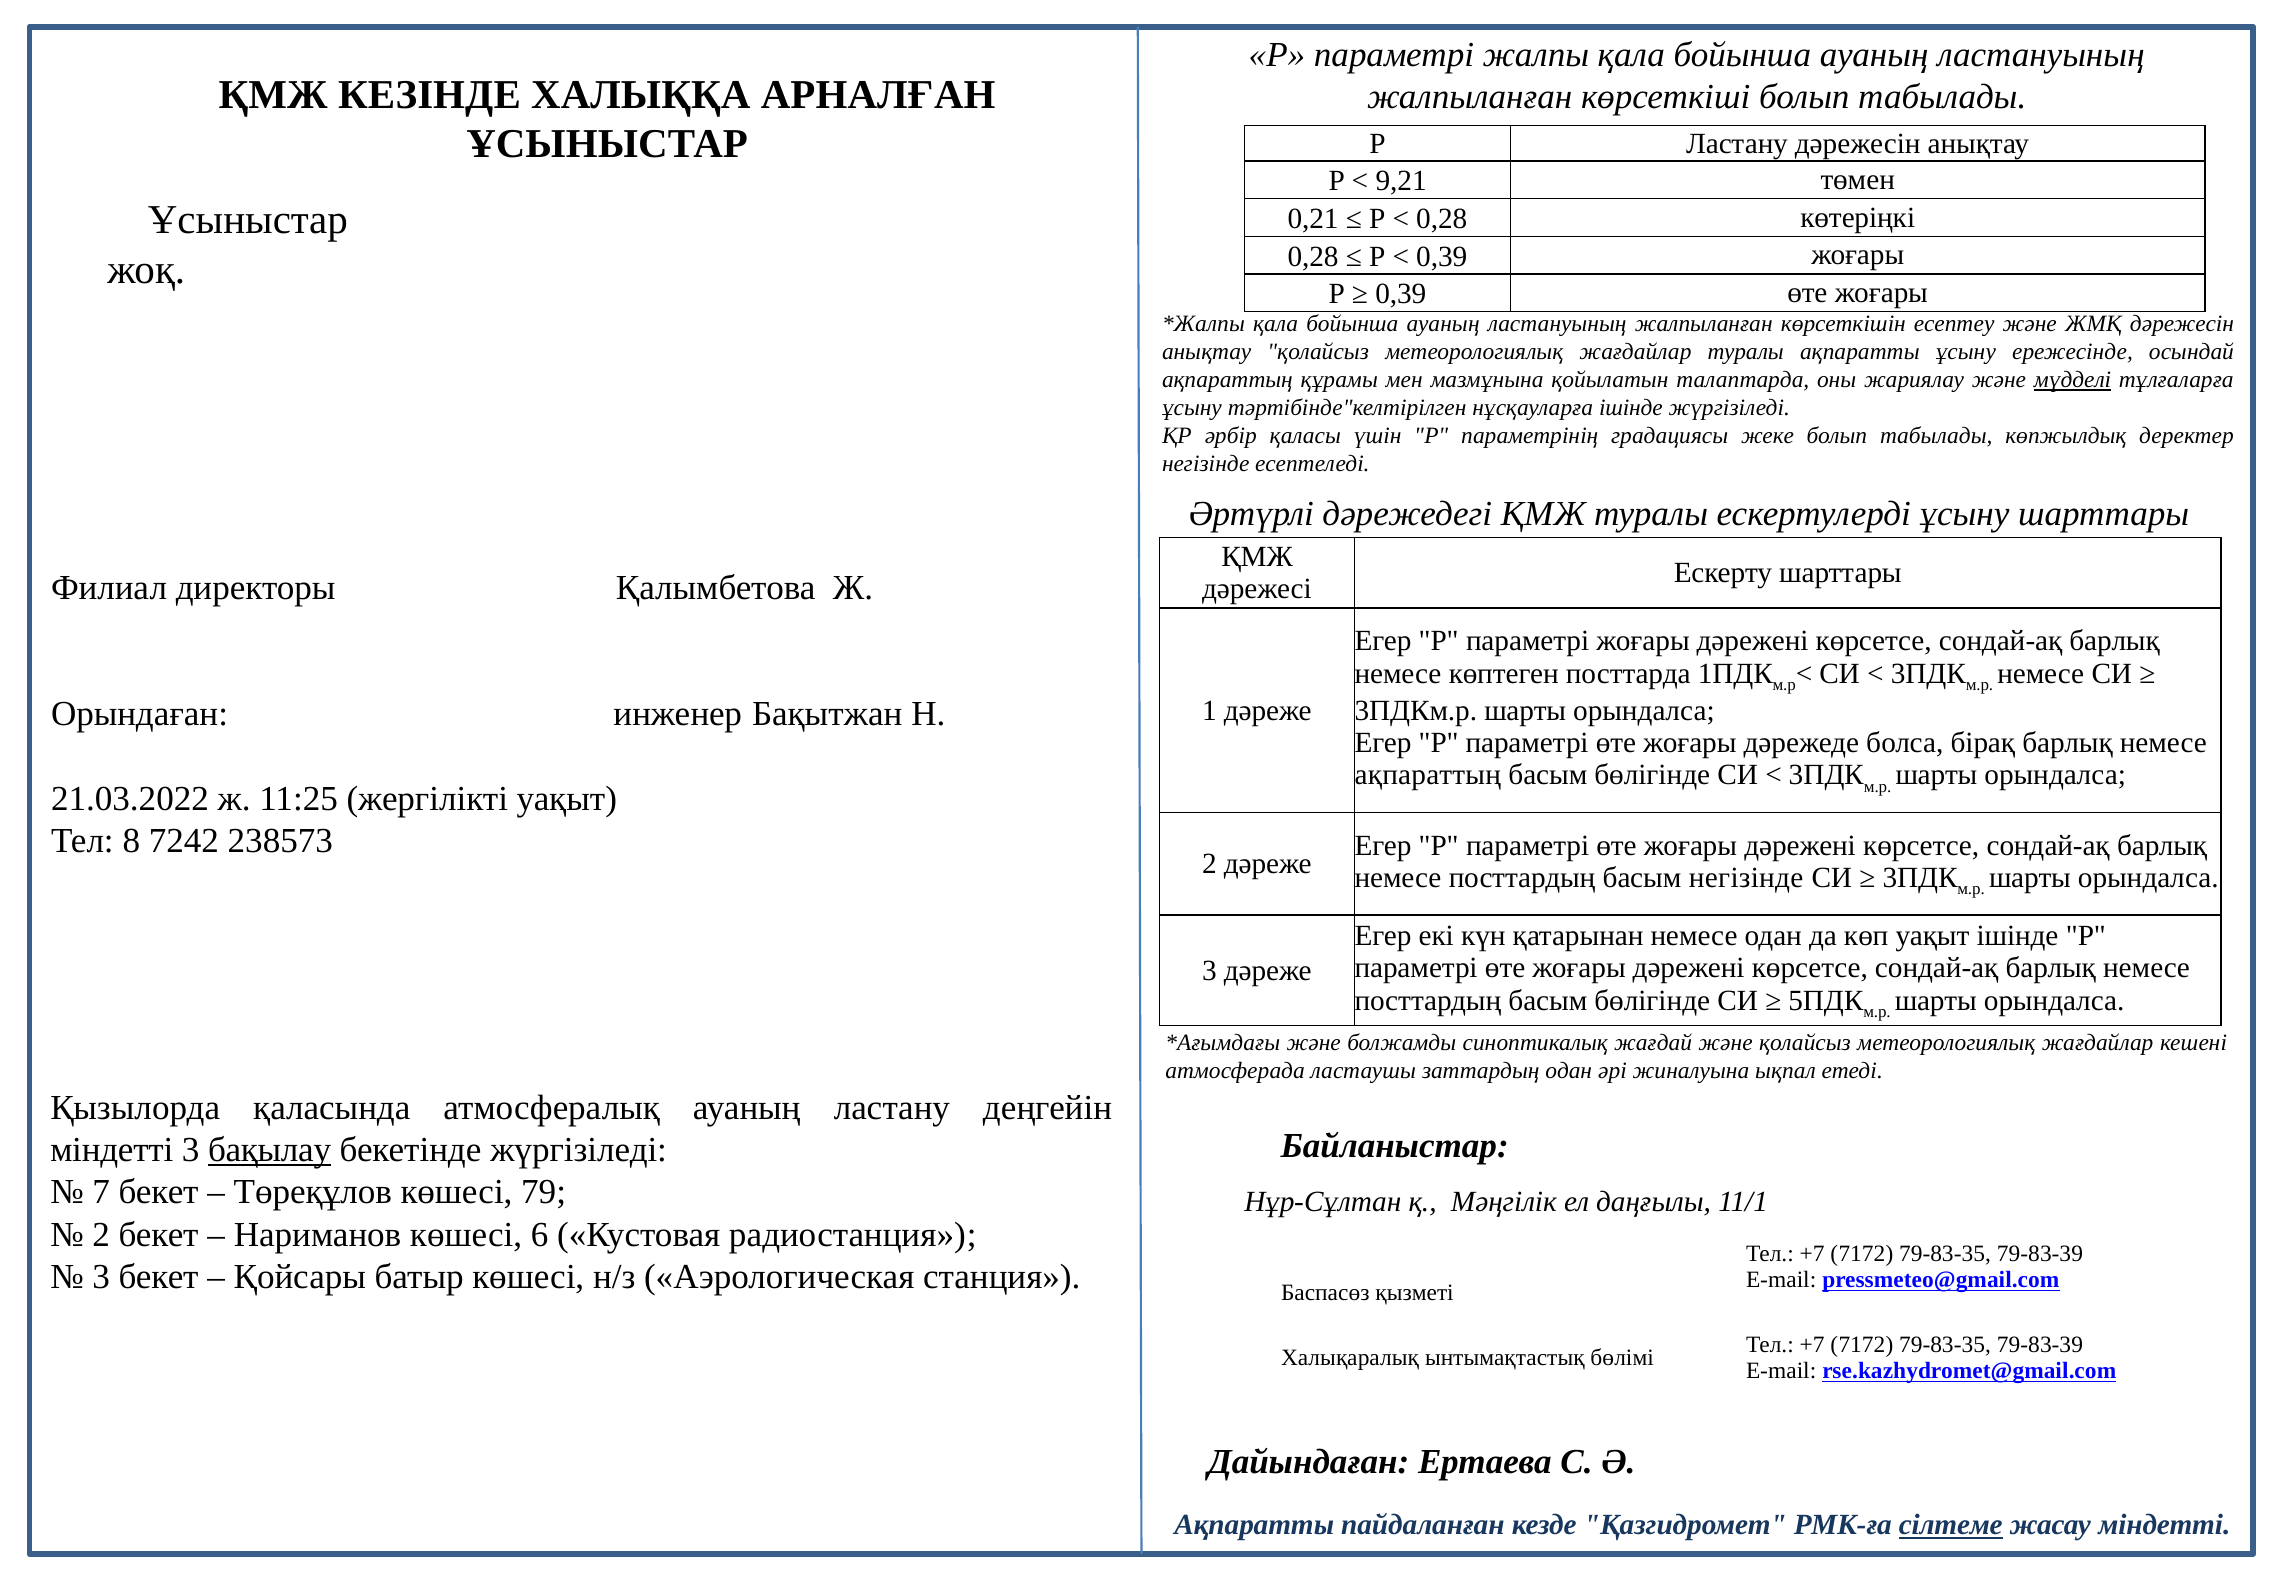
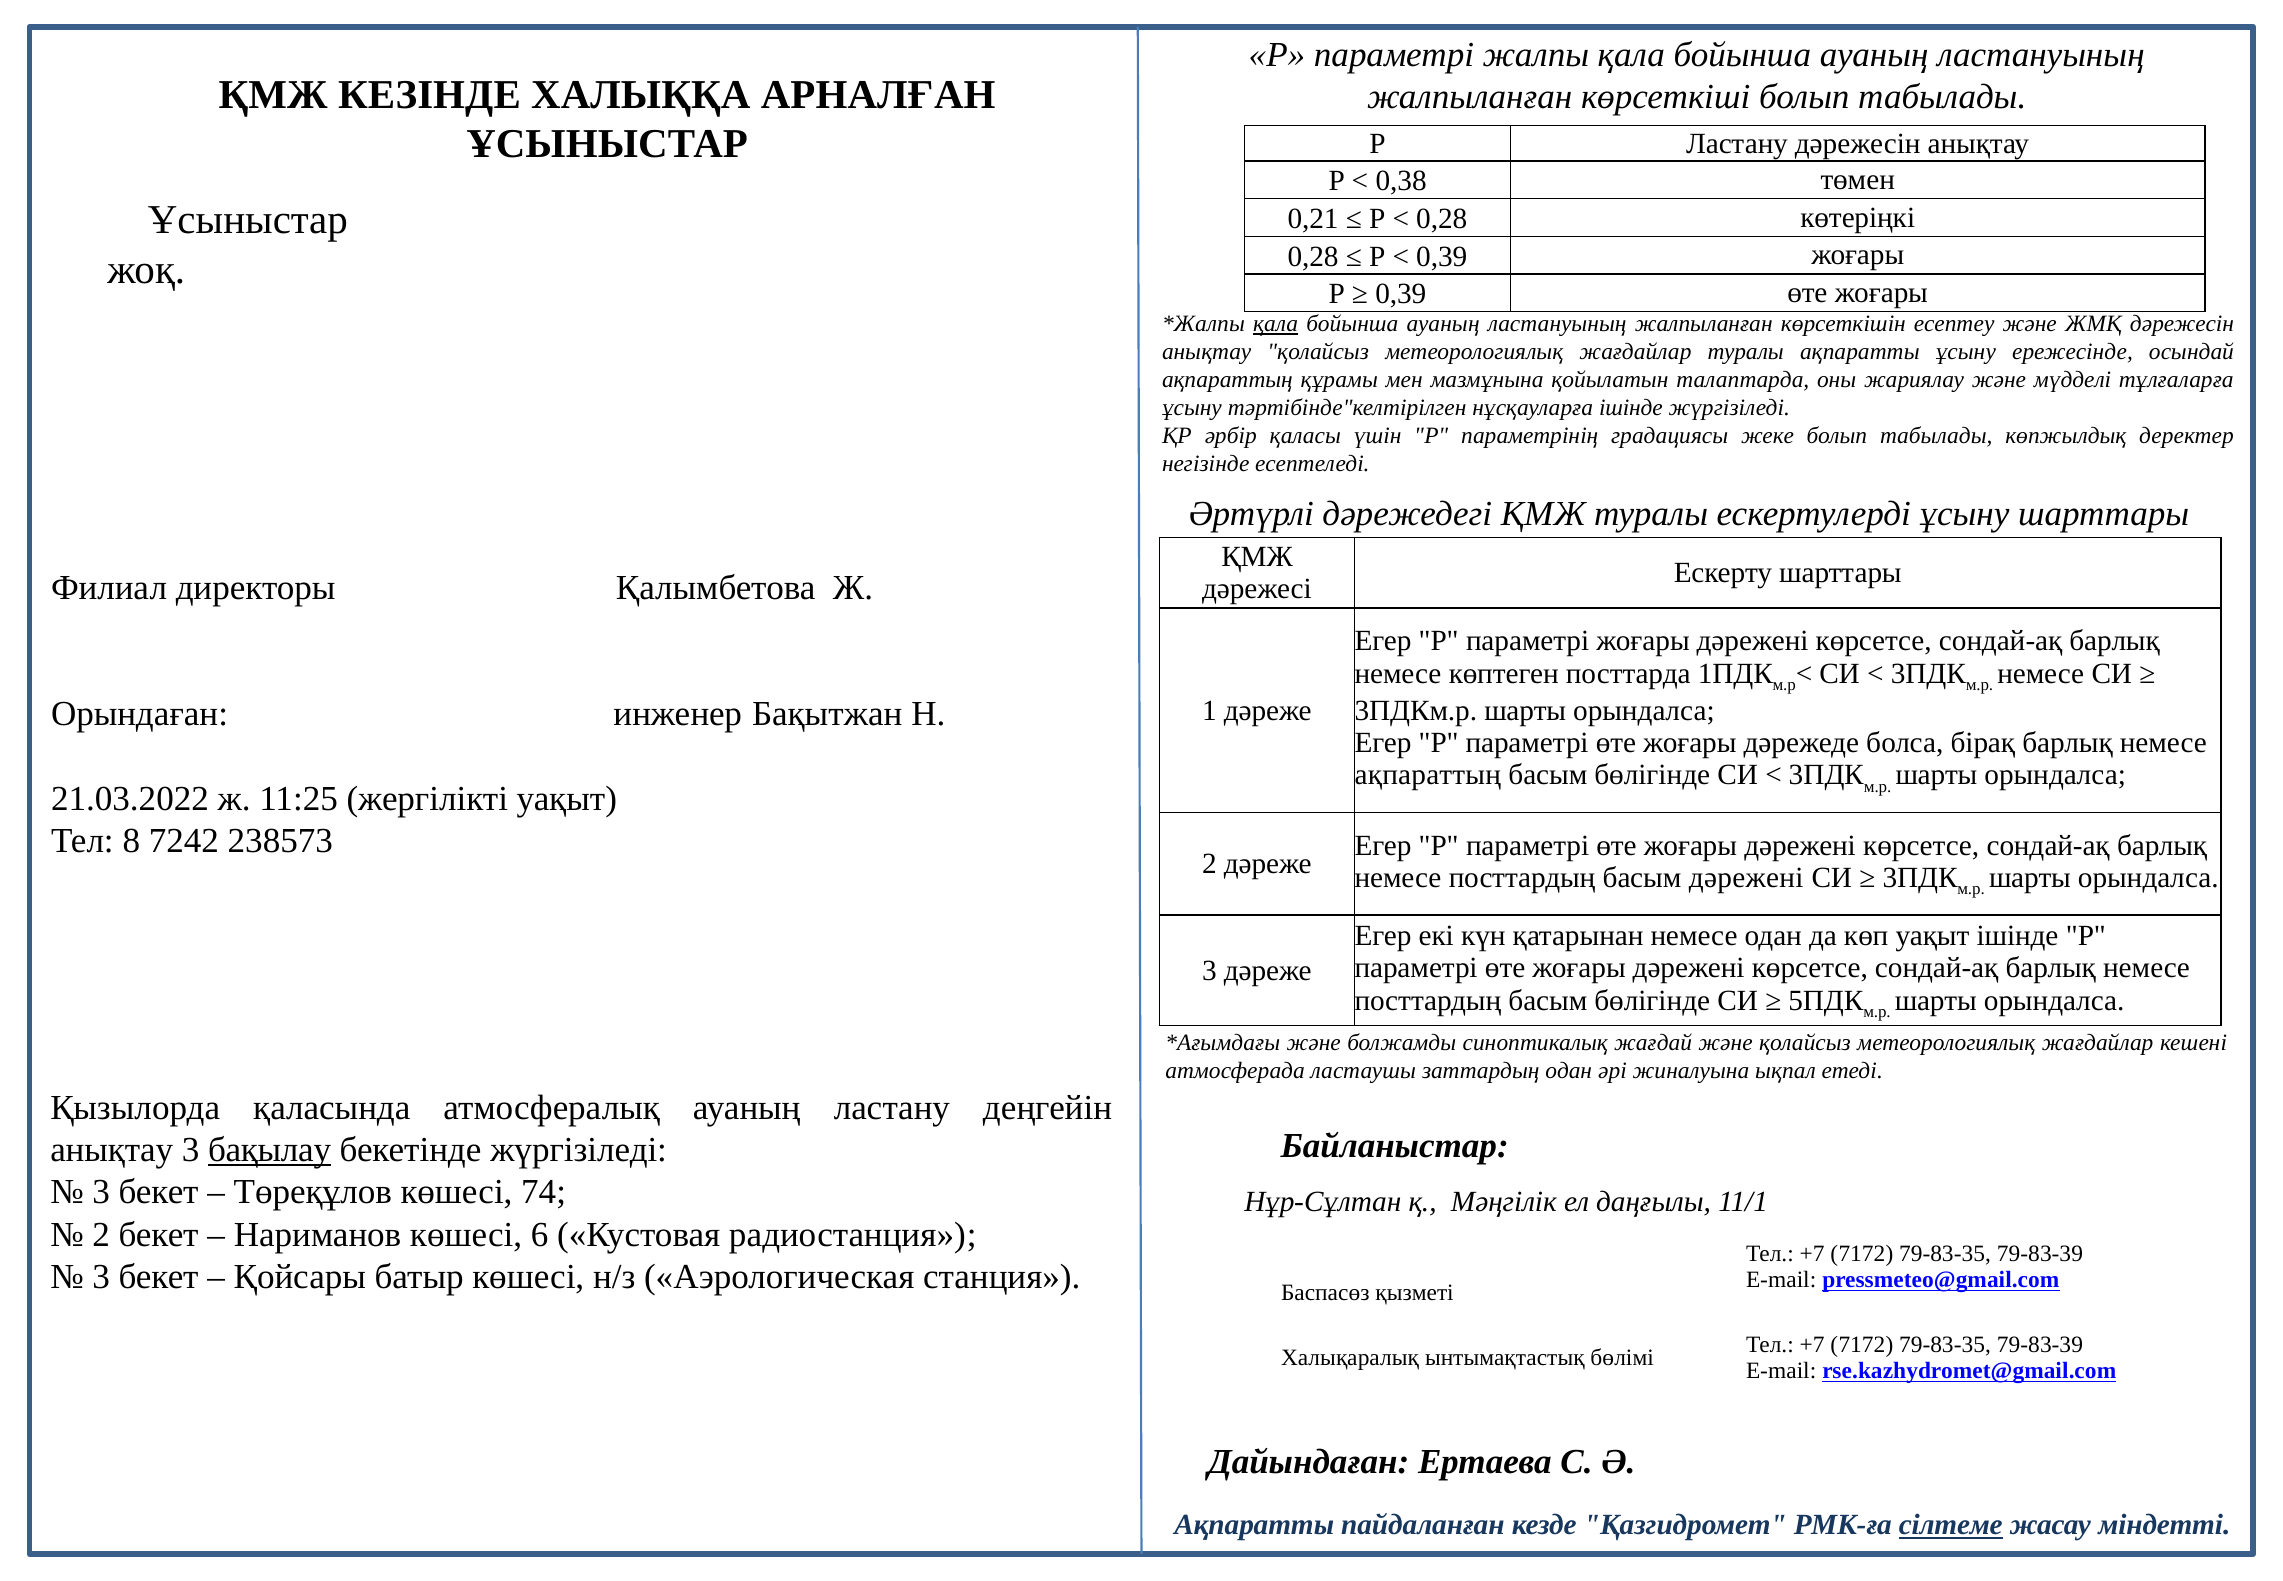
9,21: 9,21 -> 0,38 (1401, 181)
қала underline: none -> present (1276, 324)
мүдделі underline: present -> none (2073, 380)
басым негізінде: негізінде -> дәрежені (1746, 878)
міндетті: міндетті -> анықтау (112, 1150)
7: 7 -> 3 (101, 1192)
79: 79 -> 74 (544, 1192)
